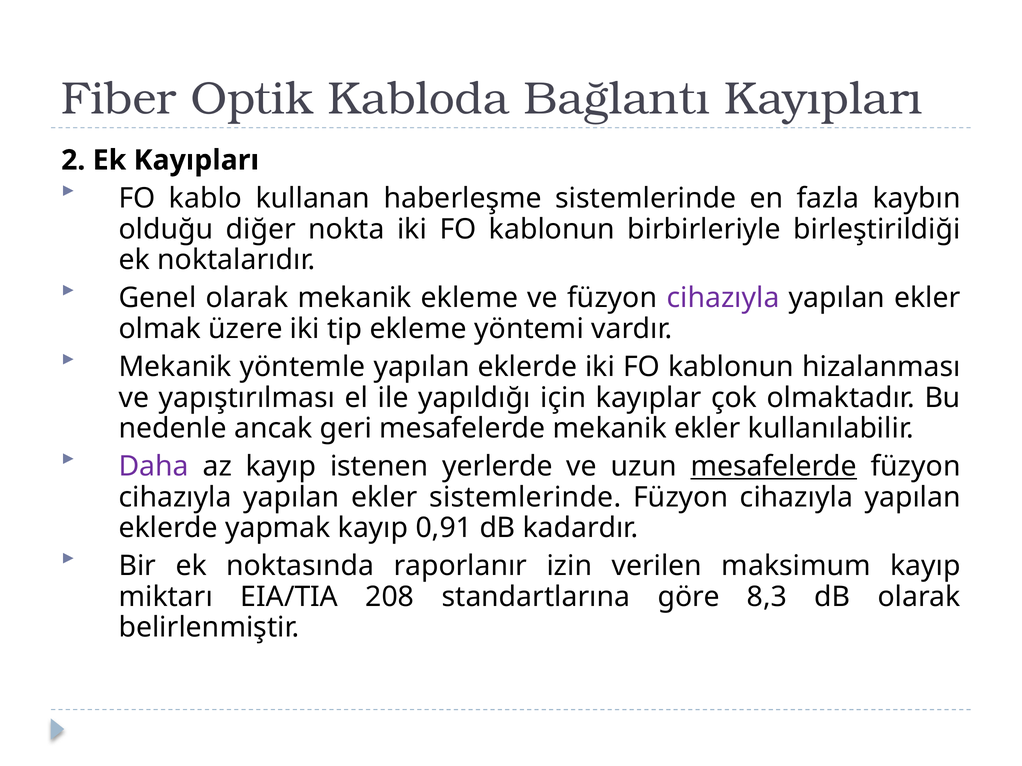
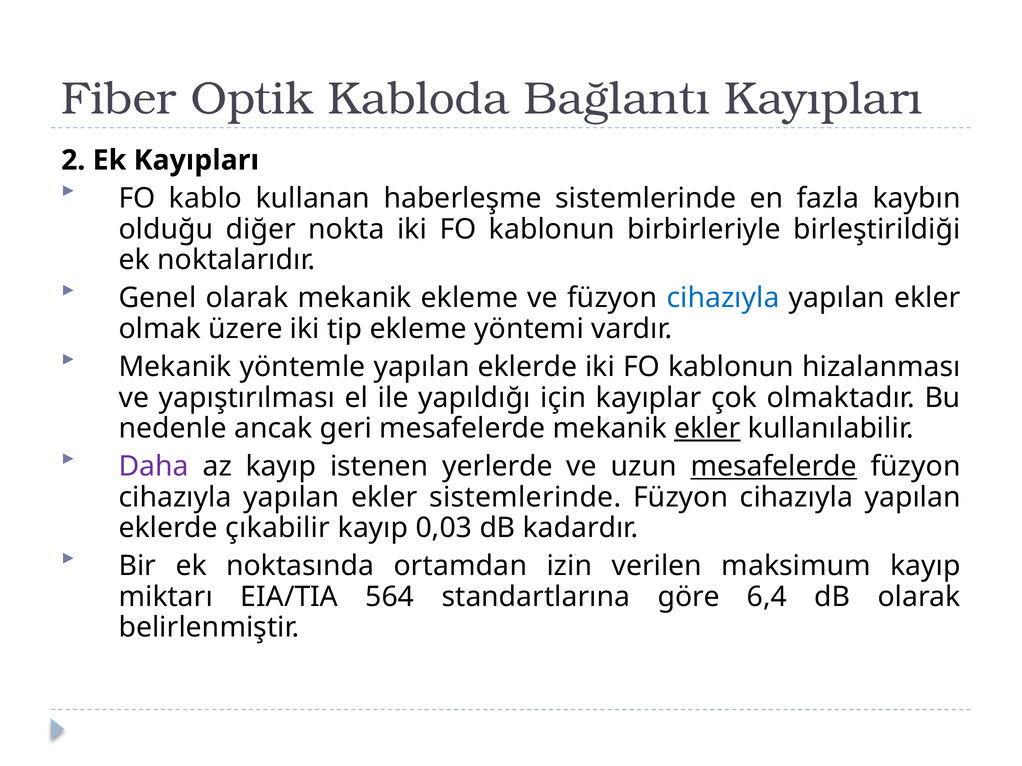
cihazıyla colour: purple -> blue (723, 298)
ekler underline: none -> present (707, 429)
yapmak: yapmak -> çıkabilir (278, 528)
0,91: 0,91 -> 0,03 (444, 528)
raporlanır: raporlanır -> ortamdan (460, 566)
208: 208 -> 564 (390, 597)
8,3: 8,3 -> 6,4 (767, 597)
